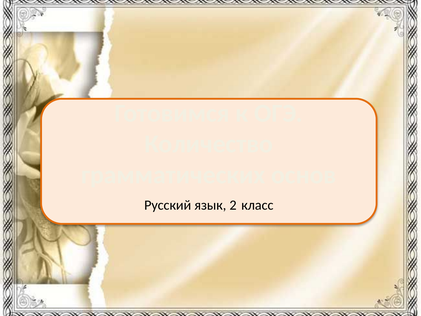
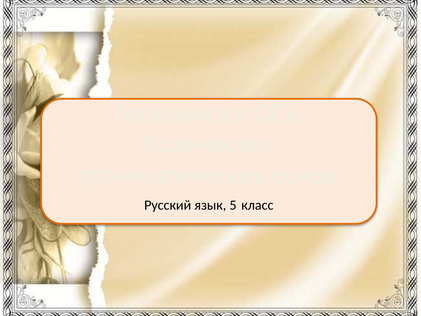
2: 2 -> 5 (233, 205)
